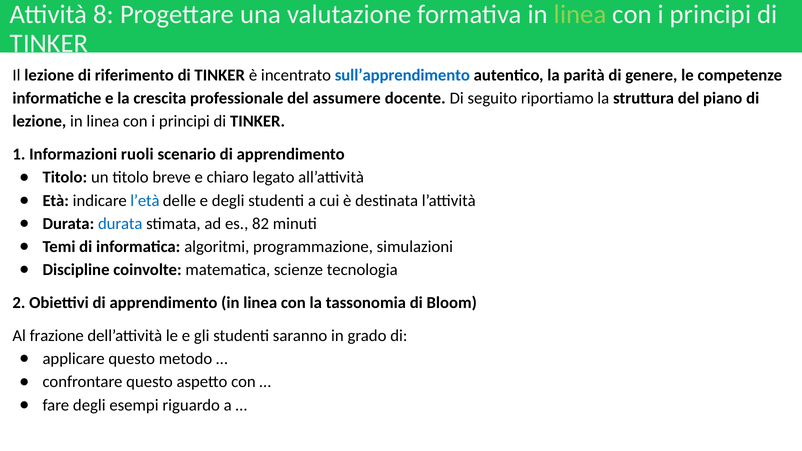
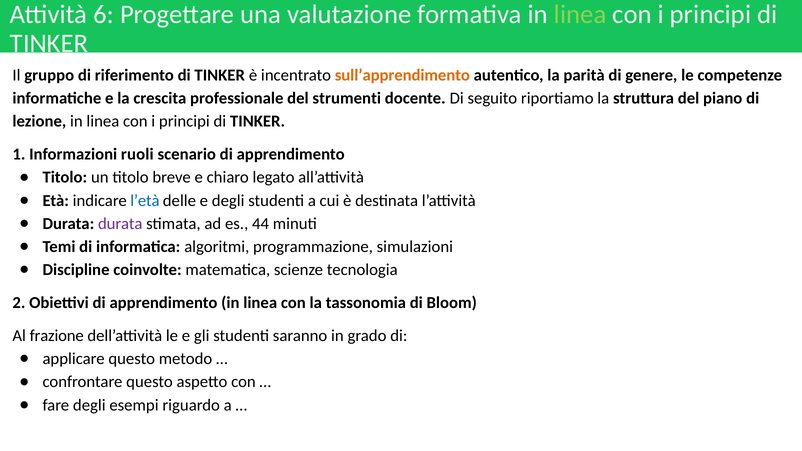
8: 8 -> 6 (104, 14)
Il lezione: lezione -> gruppo (49, 75)
sull’apprendimento colour: blue -> orange (402, 75)
assumere: assumere -> strumenti (347, 98)
durata colour: blue -> purple (120, 224)
82: 82 -> 44 (261, 224)
